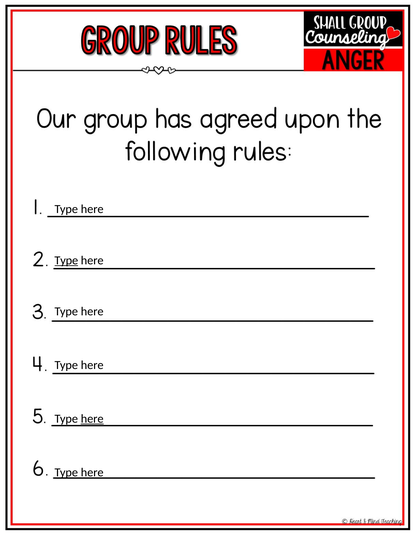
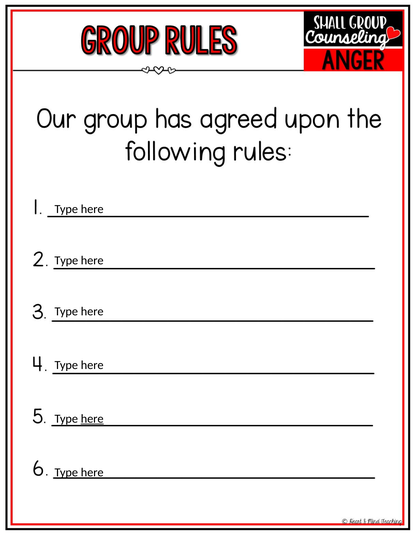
Type underline: present -> none (66, 261)
